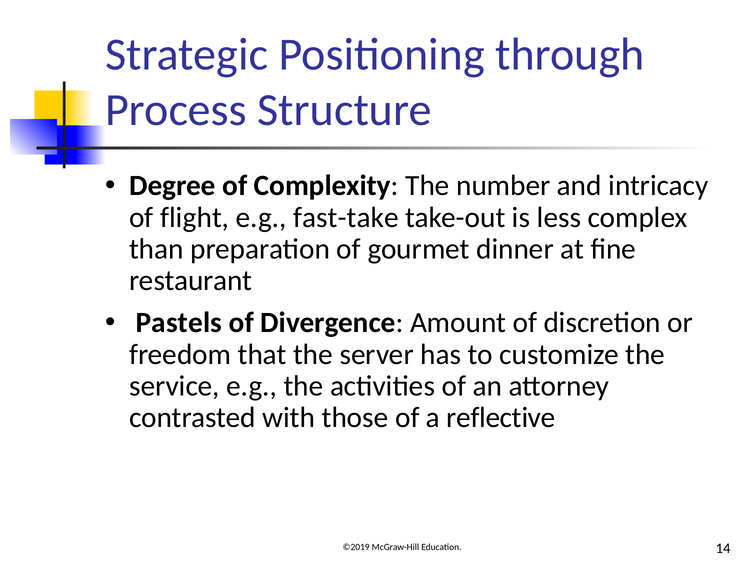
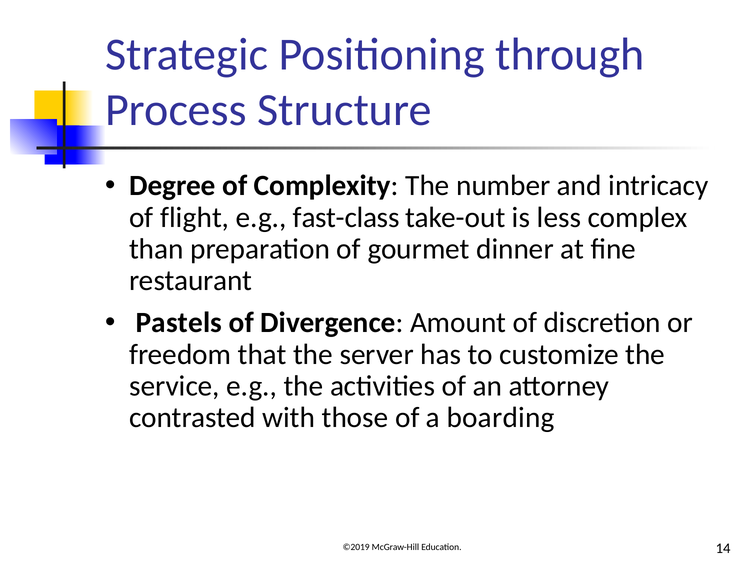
fast-take: fast-take -> fast-class (346, 218)
reflective: reflective -> boarding (501, 418)
